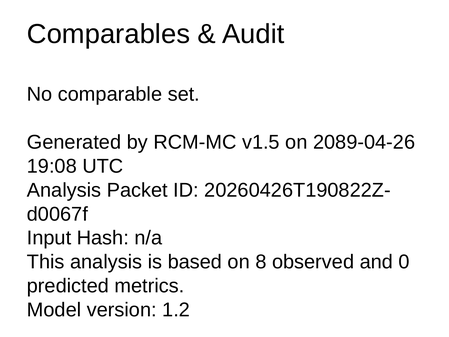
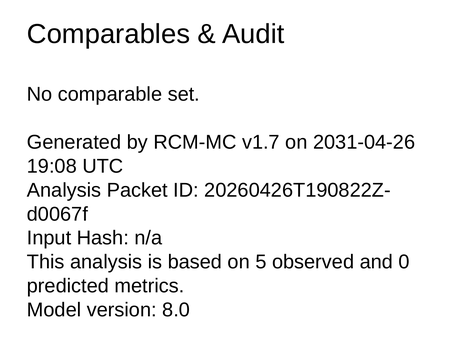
v1.5: v1.5 -> v1.7 (261, 142)
2089-04-26: 2089-04-26 -> 2031-04-26 (364, 142)
8: 8 -> 5 (261, 262)
1.2: 1.2 -> 8.0 (176, 310)
